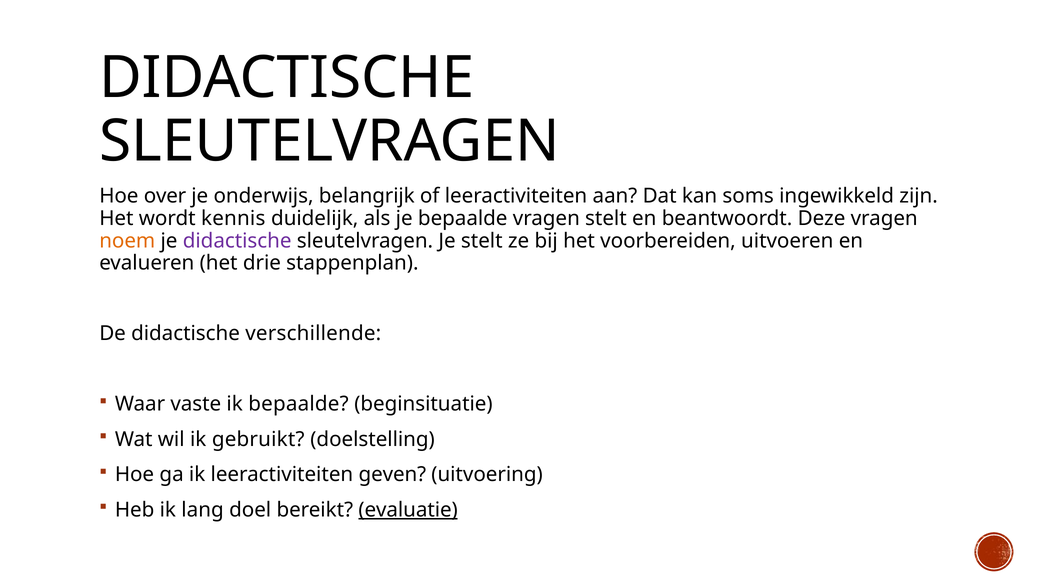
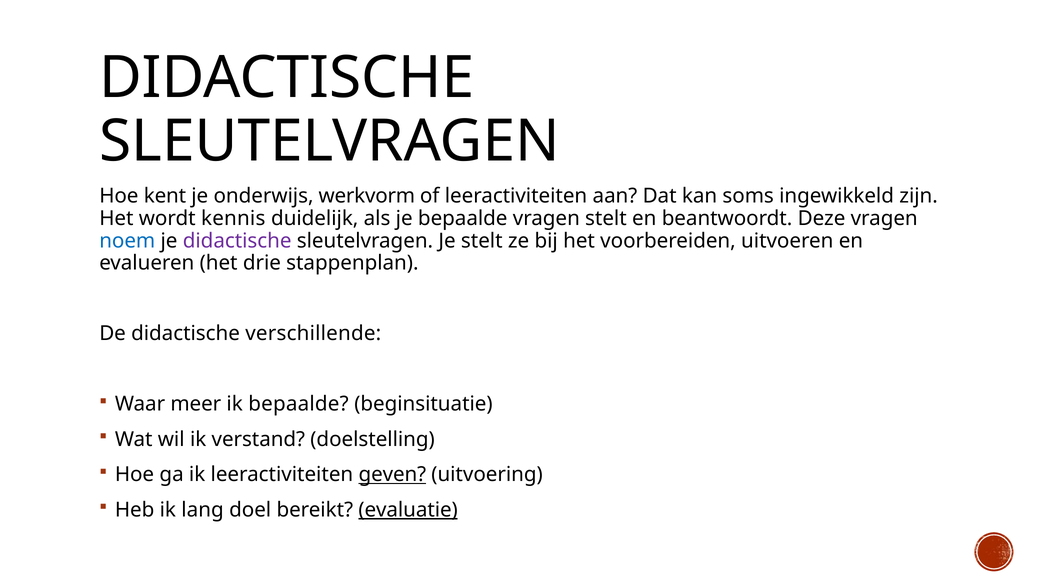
over: over -> kent (165, 196)
belangrijk: belangrijk -> werkvorm (367, 196)
noem colour: orange -> blue (127, 241)
vaste: vaste -> meer (196, 404)
gebruikt: gebruikt -> verstand (258, 439)
geven underline: none -> present (392, 475)
